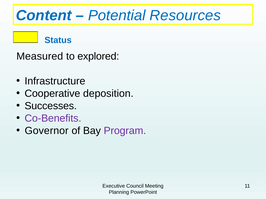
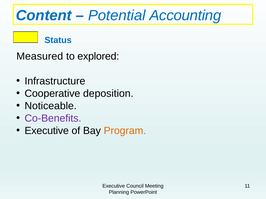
Resources: Resources -> Accounting (185, 15)
Successes: Successes -> Noticeable (51, 106)
Governor: Governor -> Executive (47, 131)
Program colour: purple -> orange (125, 131)
